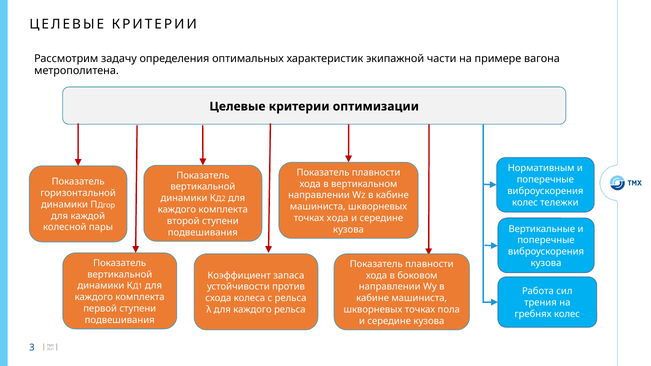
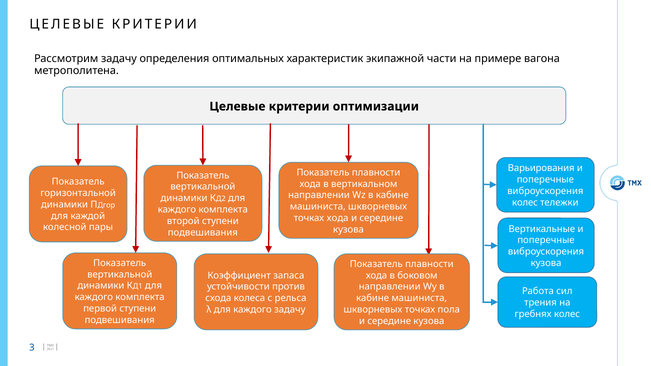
Нормативным: Нормативным -> Варьирования (541, 168)
каждого рельса: рельса -> задачу (290, 310)
